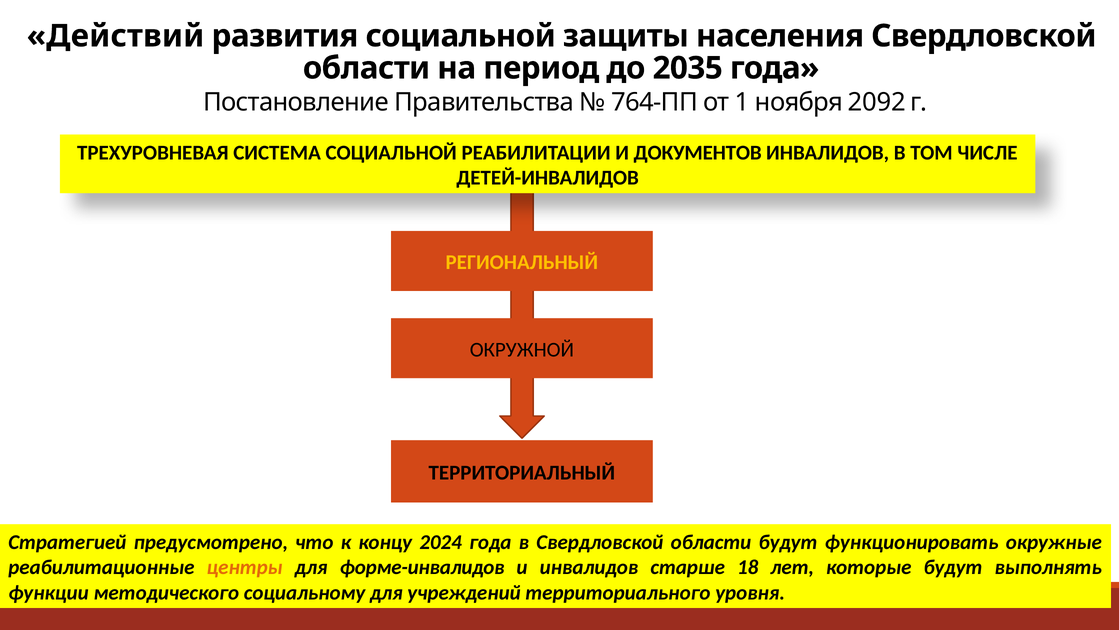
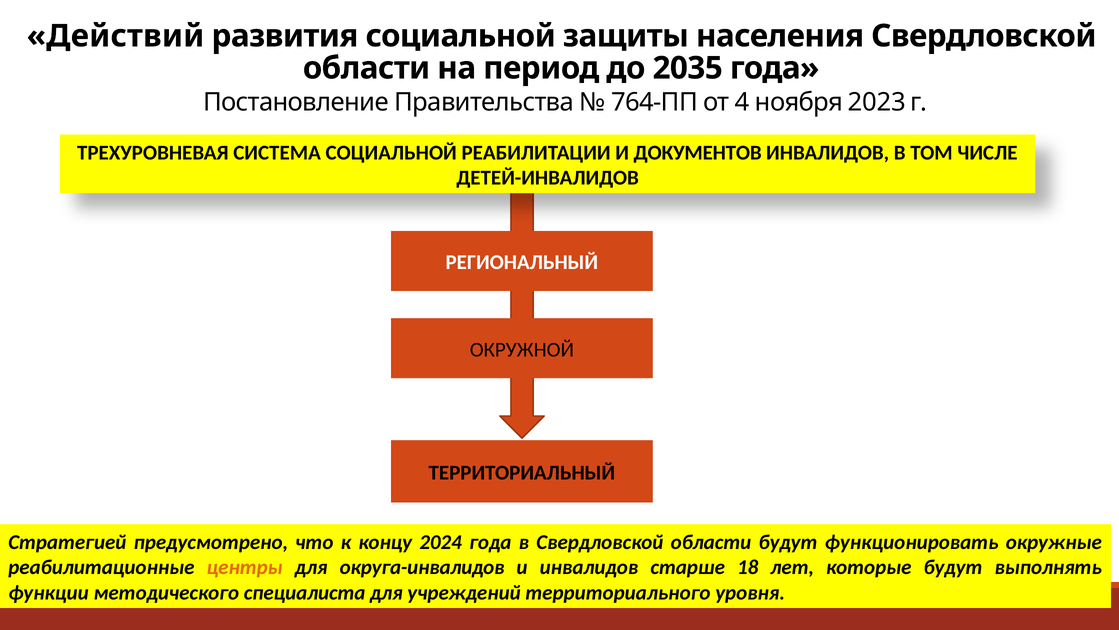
1: 1 -> 4 (742, 102)
2092: 2092 -> 2023 (877, 102)
РЕГИОНАЛЬНЫЙ colour: yellow -> white (522, 262)
форме-инвалидов: форме-инвалидов -> округа-инвалидов (422, 567)
социальному: социальному -> специалиста (305, 592)
